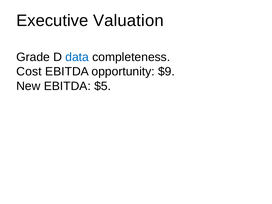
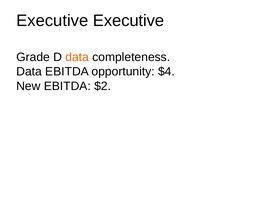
Executive Valuation: Valuation -> Executive (129, 21)
data colour: blue -> orange (77, 57)
Cost: Cost -> Data (29, 72)
$9: $9 -> $4 (166, 72)
$5: $5 -> $2 (103, 86)
